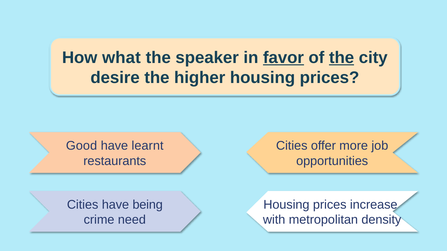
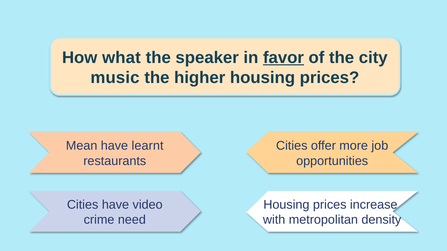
the underline: present -> none (342, 58)
desire: desire -> music (115, 78)
Good: Good -> Mean (82, 146)
being: being -> video (148, 205)
